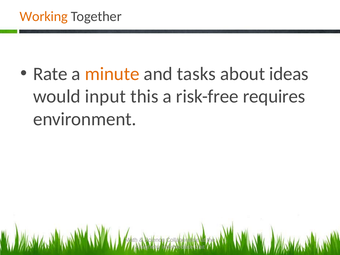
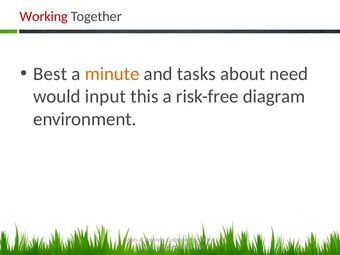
Working colour: orange -> red (44, 17)
Rate: Rate -> Best (50, 74)
ideas: ideas -> need (289, 74)
requires: requires -> diagram (274, 97)
